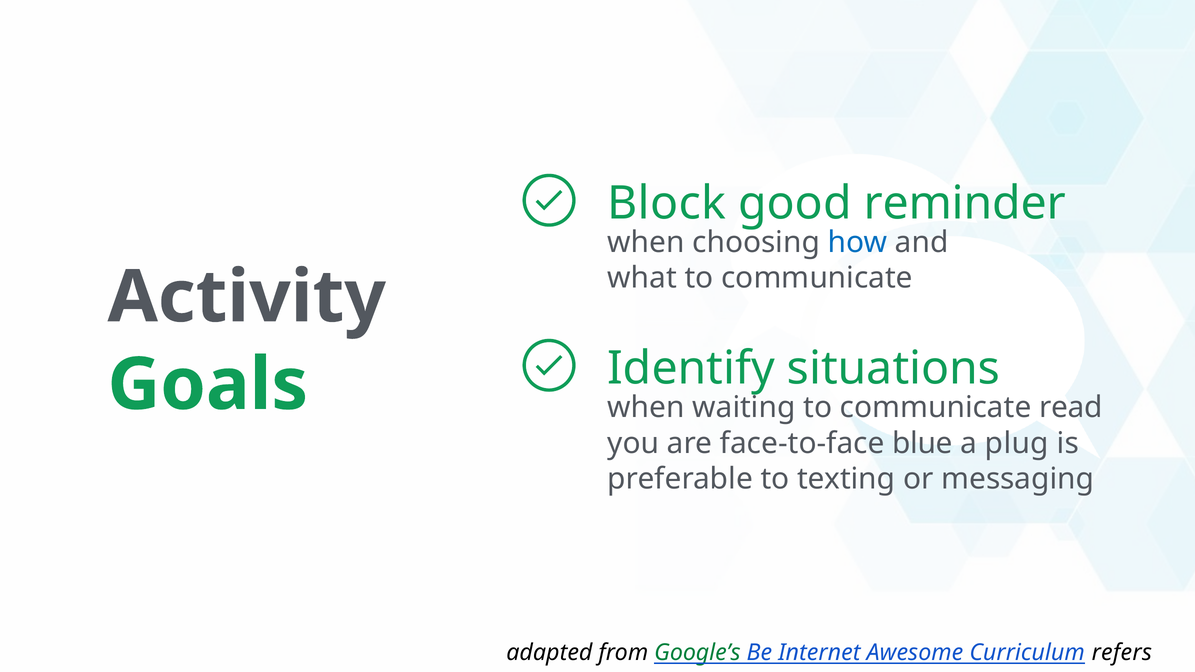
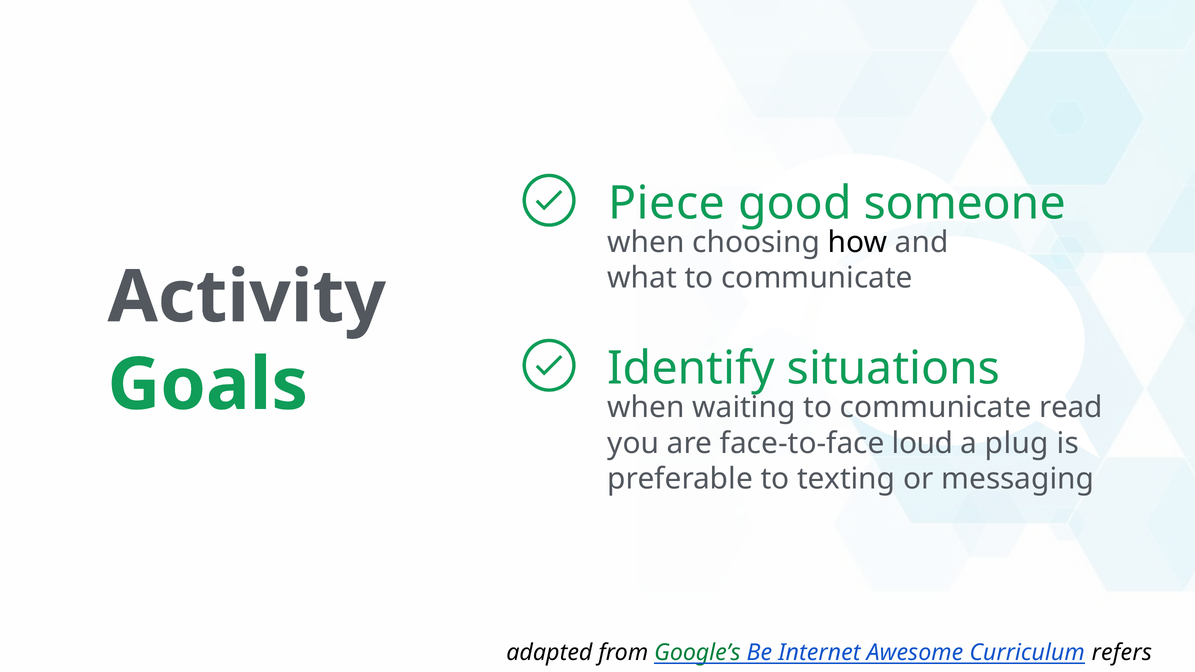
Block: Block -> Piece (667, 204)
reminder: reminder -> someone (965, 204)
how colour: blue -> black (858, 242)
blue: blue -> loud (923, 443)
